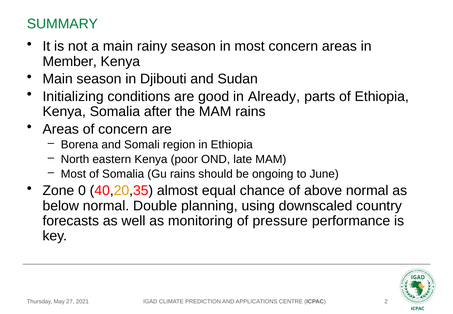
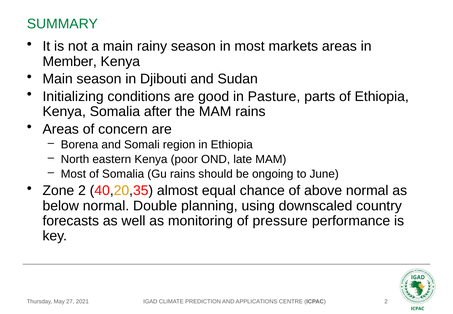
most concern: concern -> markets (293, 46)
Already: Already -> Pasture (274, 96)
Zone 0: 0 -> 2 (82, 190)
